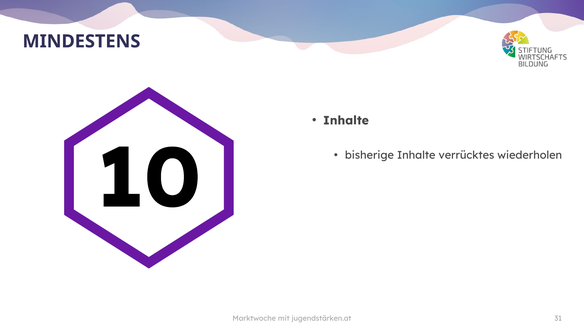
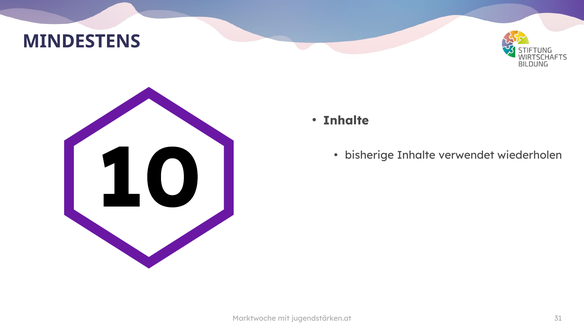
verrücktes: verrücktes -> verwendet (466, 155)
